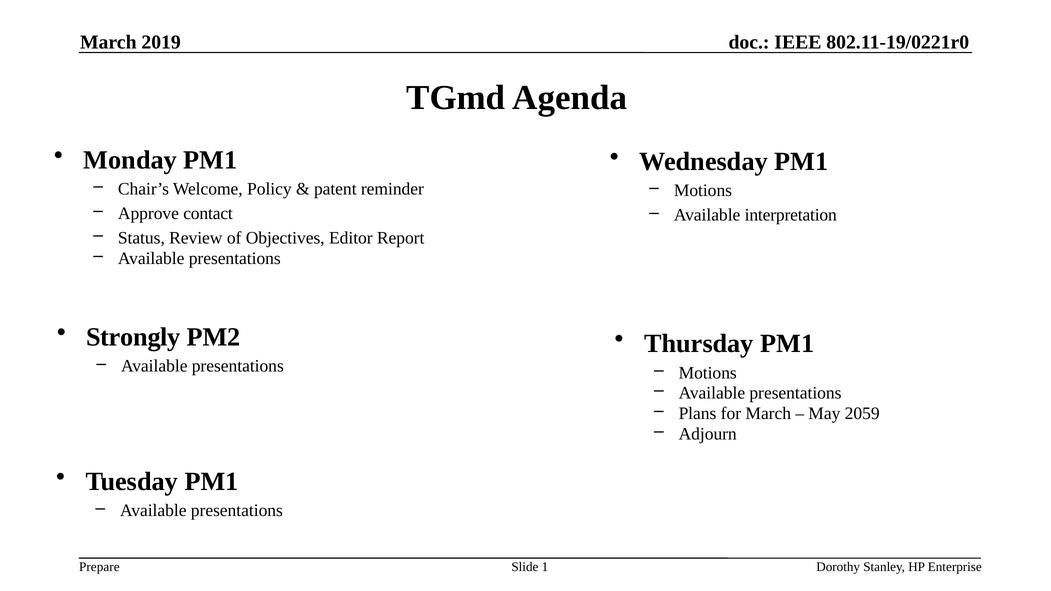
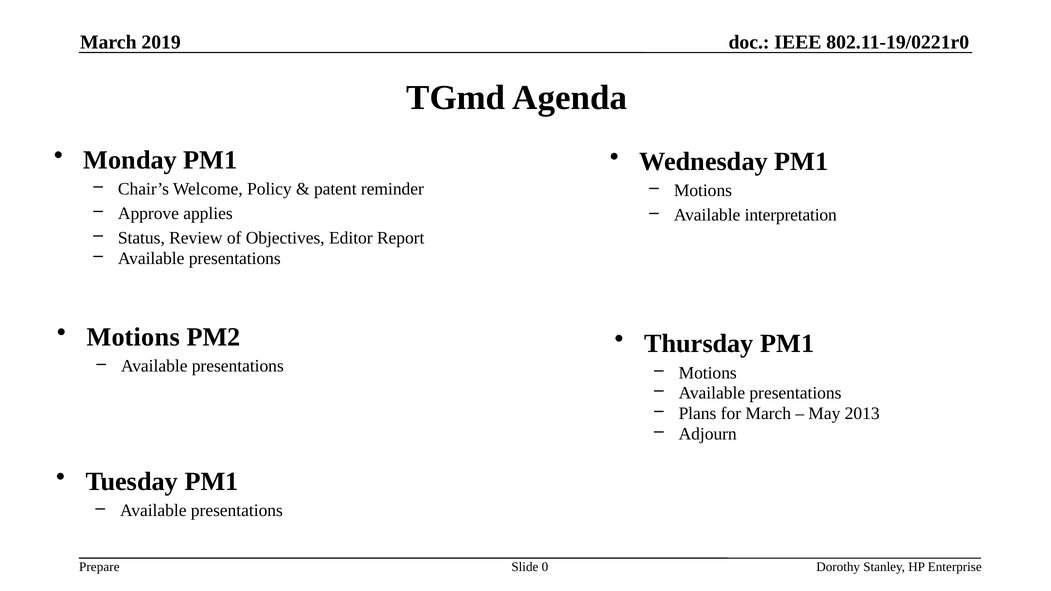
contact: contact -> applies (208, 214)
Strongly: Strongly -> Motions (133, 337)
2059: 2059 -> 2013 (862, 414)
1: 1 -> 0 (545, 567)
